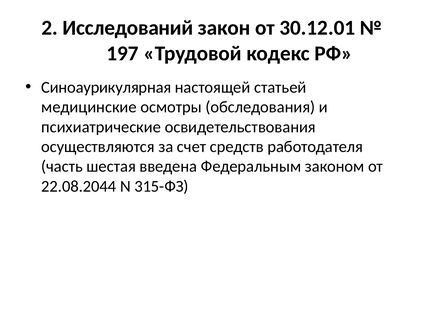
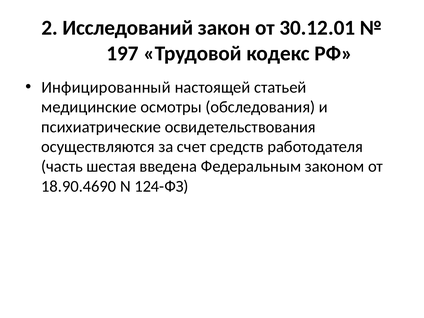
Синоаурикулярная: Синоаурикулярная -> Инфицированный (106, 87)
22.08.2044: 22.08.2044 -> 18.90.4690 (79, 186)
315-ФЗ: 315-ФЗ -> 124-ФЗ (161, 186)
